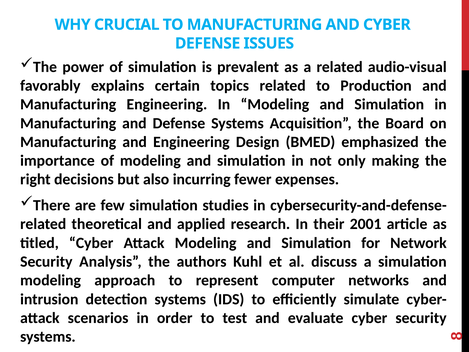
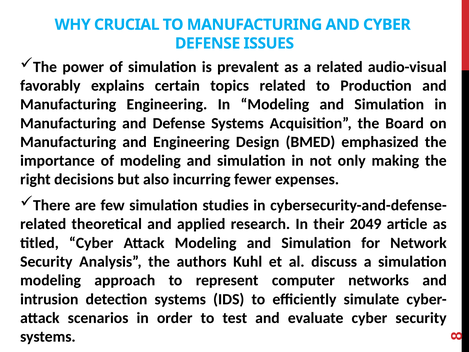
2001: 2001 -> 2049 (366, 224)
